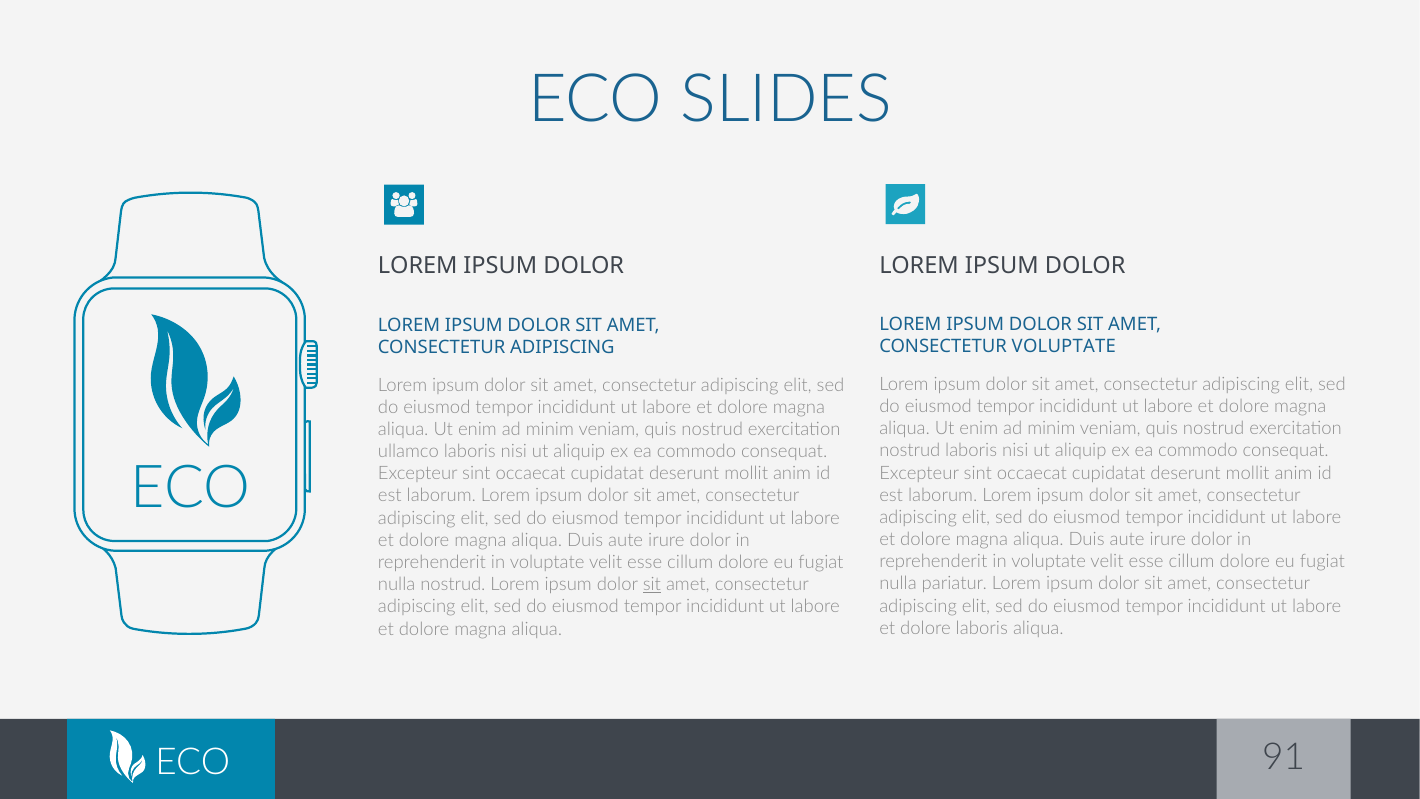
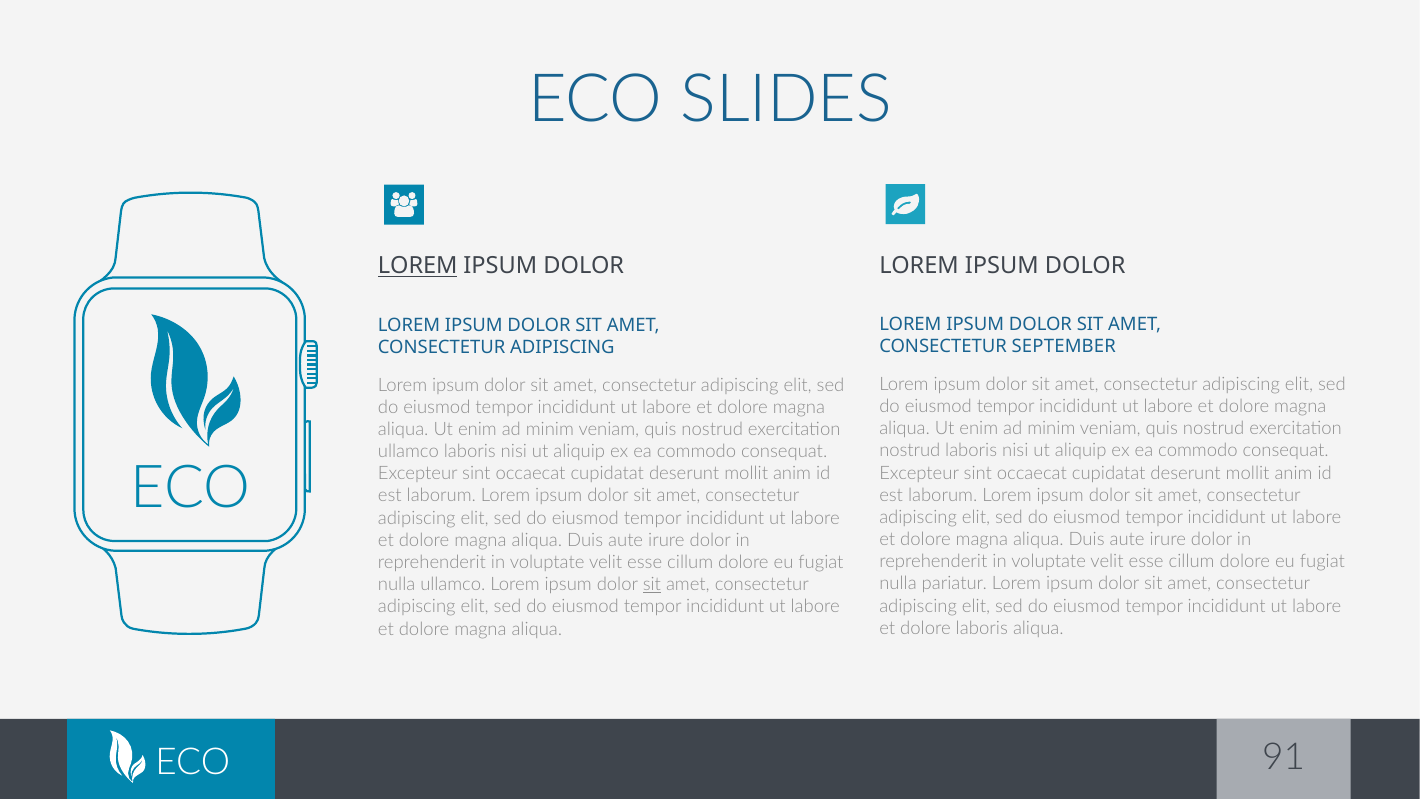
LOREM underline: none -> present (418, 266)
CONSECTETUR VOLUPTATE: VOLUPTATE -> SEPTEMBER (1064, 347)
nulla nostrud: nostrud -> ullamco (453, 584)
